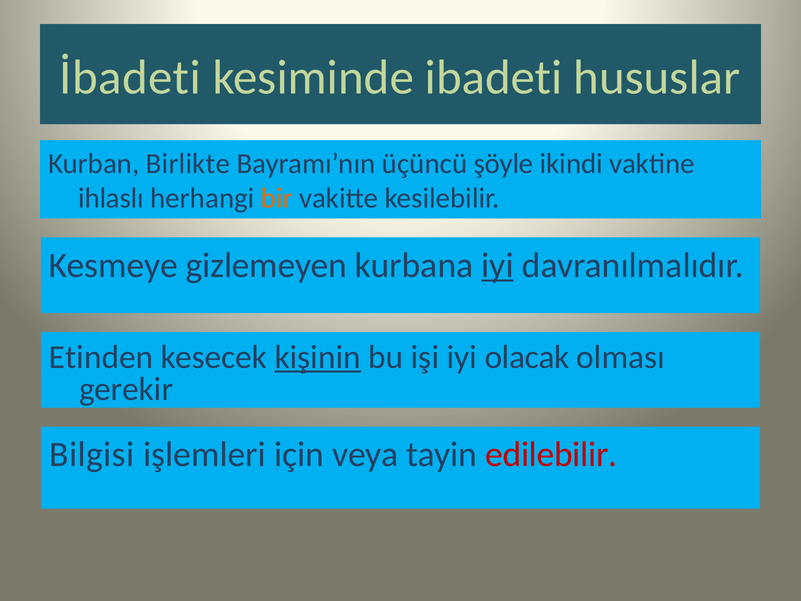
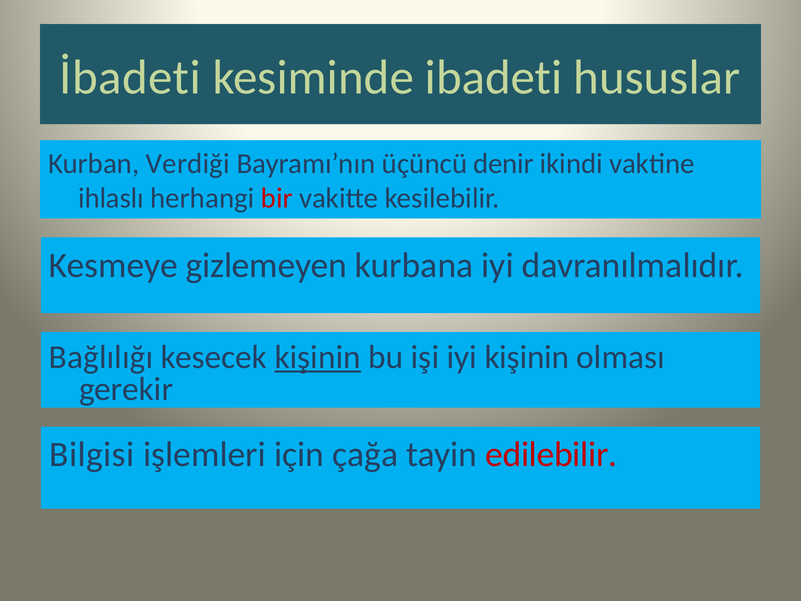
Birlikte: Birlikte -> Verdiği (188, 164)
şöyle: şöyle -> denir (504, 164)
bir colour: orange -> red (277, 198)
iyi underline: present -> none (497, 265)
Etinden: Etinden -> Bağlılığı (101, 357)
iyi olacak: olacak -> kişinin (527, 357)
veya: veya -> çağa (365, 454)
